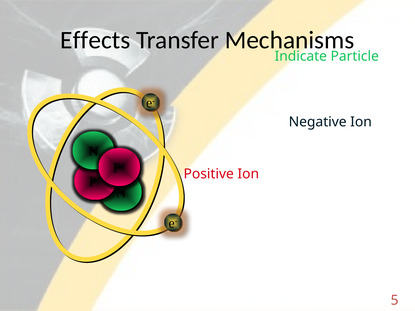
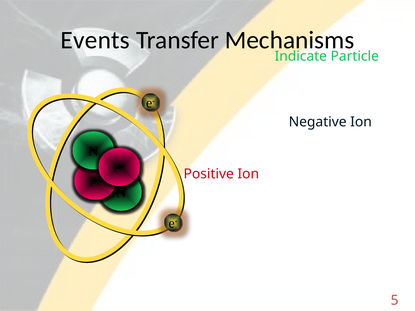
Effects: Effects -> Events (95, 40)
